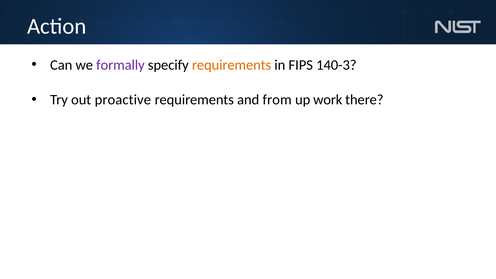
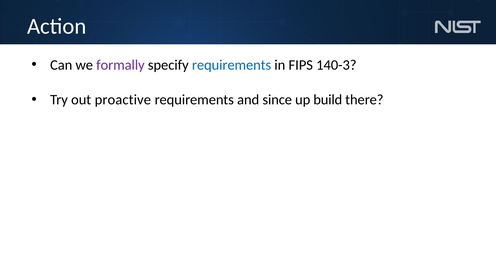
requirements colour: orange -> blue (232, 65)
from: from -> since (277, 100)
work: work -> build (328, 100)
